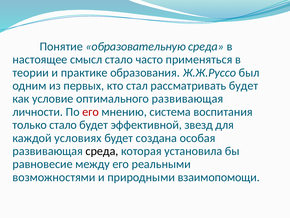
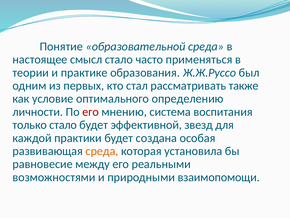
образовательную: образовательную -> образовательной (136, 46)
рассматривать будет: будет -> также (244, 86)
оптимального развивающая: развивающая -> определению (188, 99)
условиях: условиях -> практики (78, 138)
среда colour: black -> orange (102, 151)
